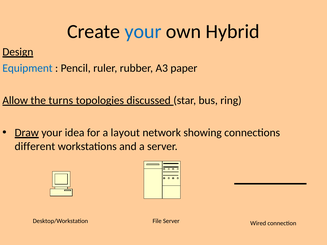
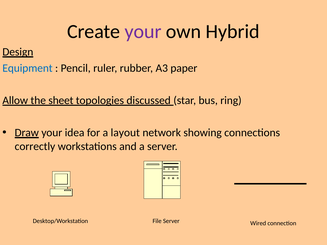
your colour: blue -> purple (143, 32)
turns: turns -> sheet (61, 101)
different: different -> correctly (35, 147)
